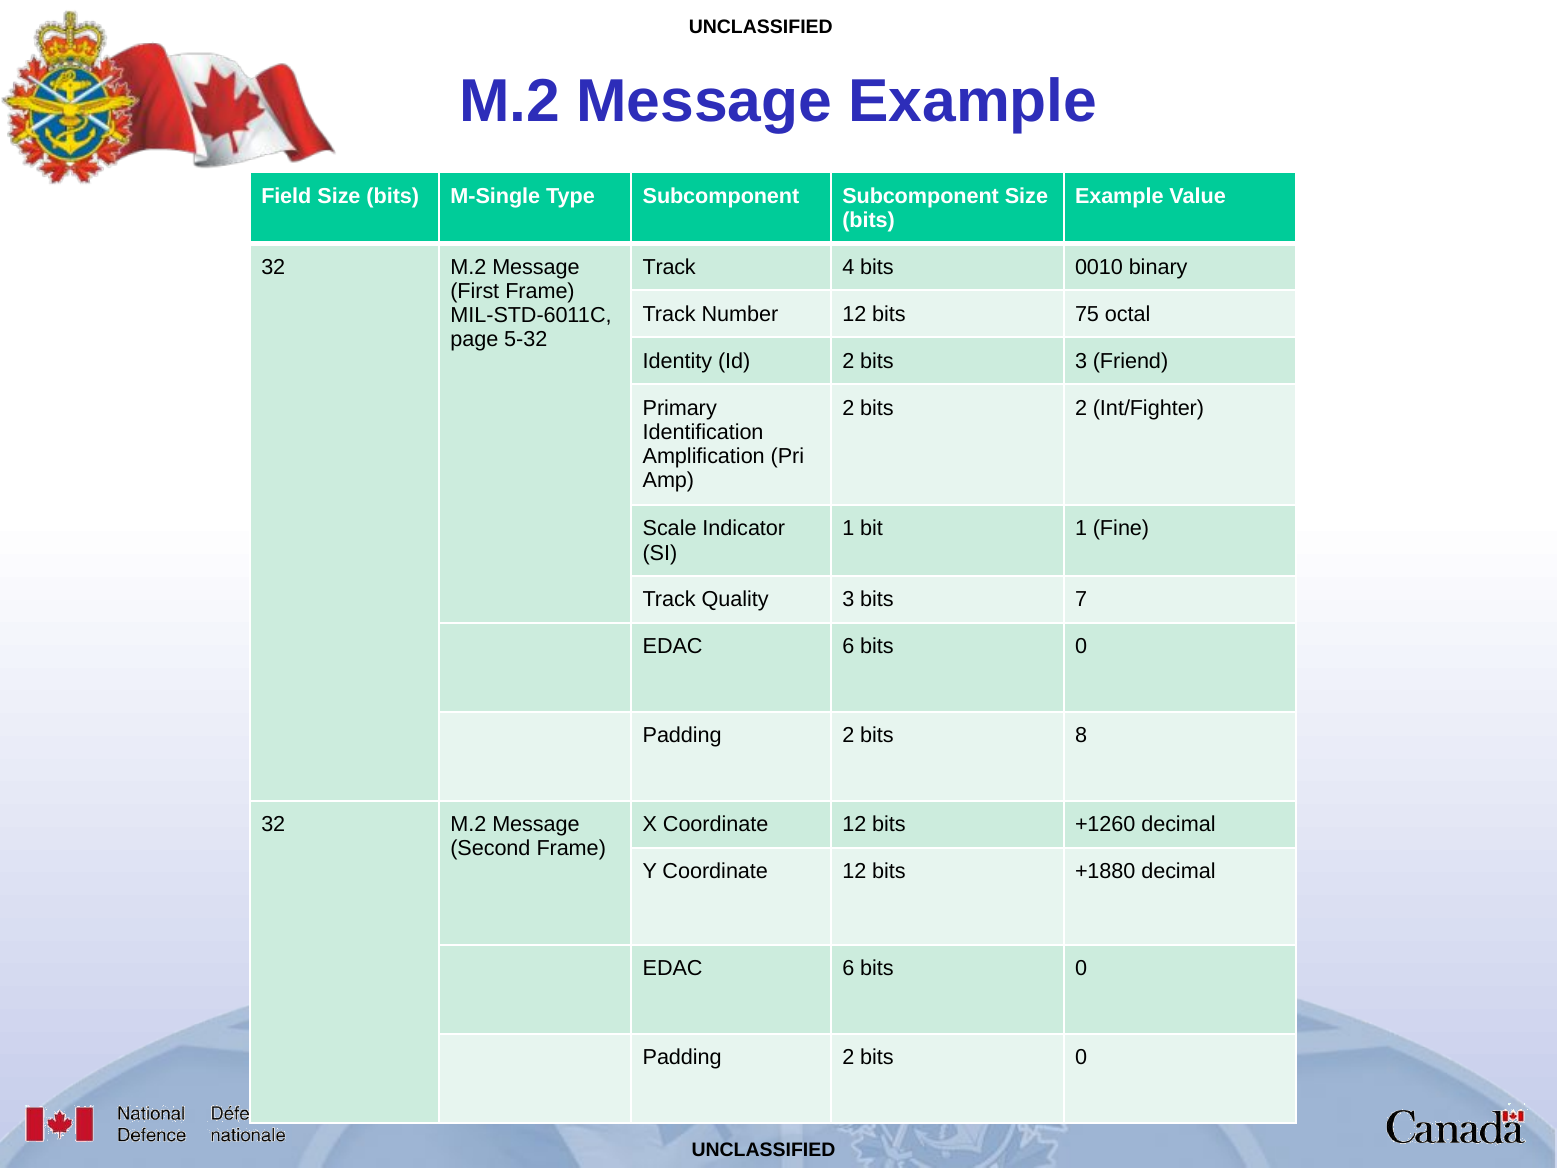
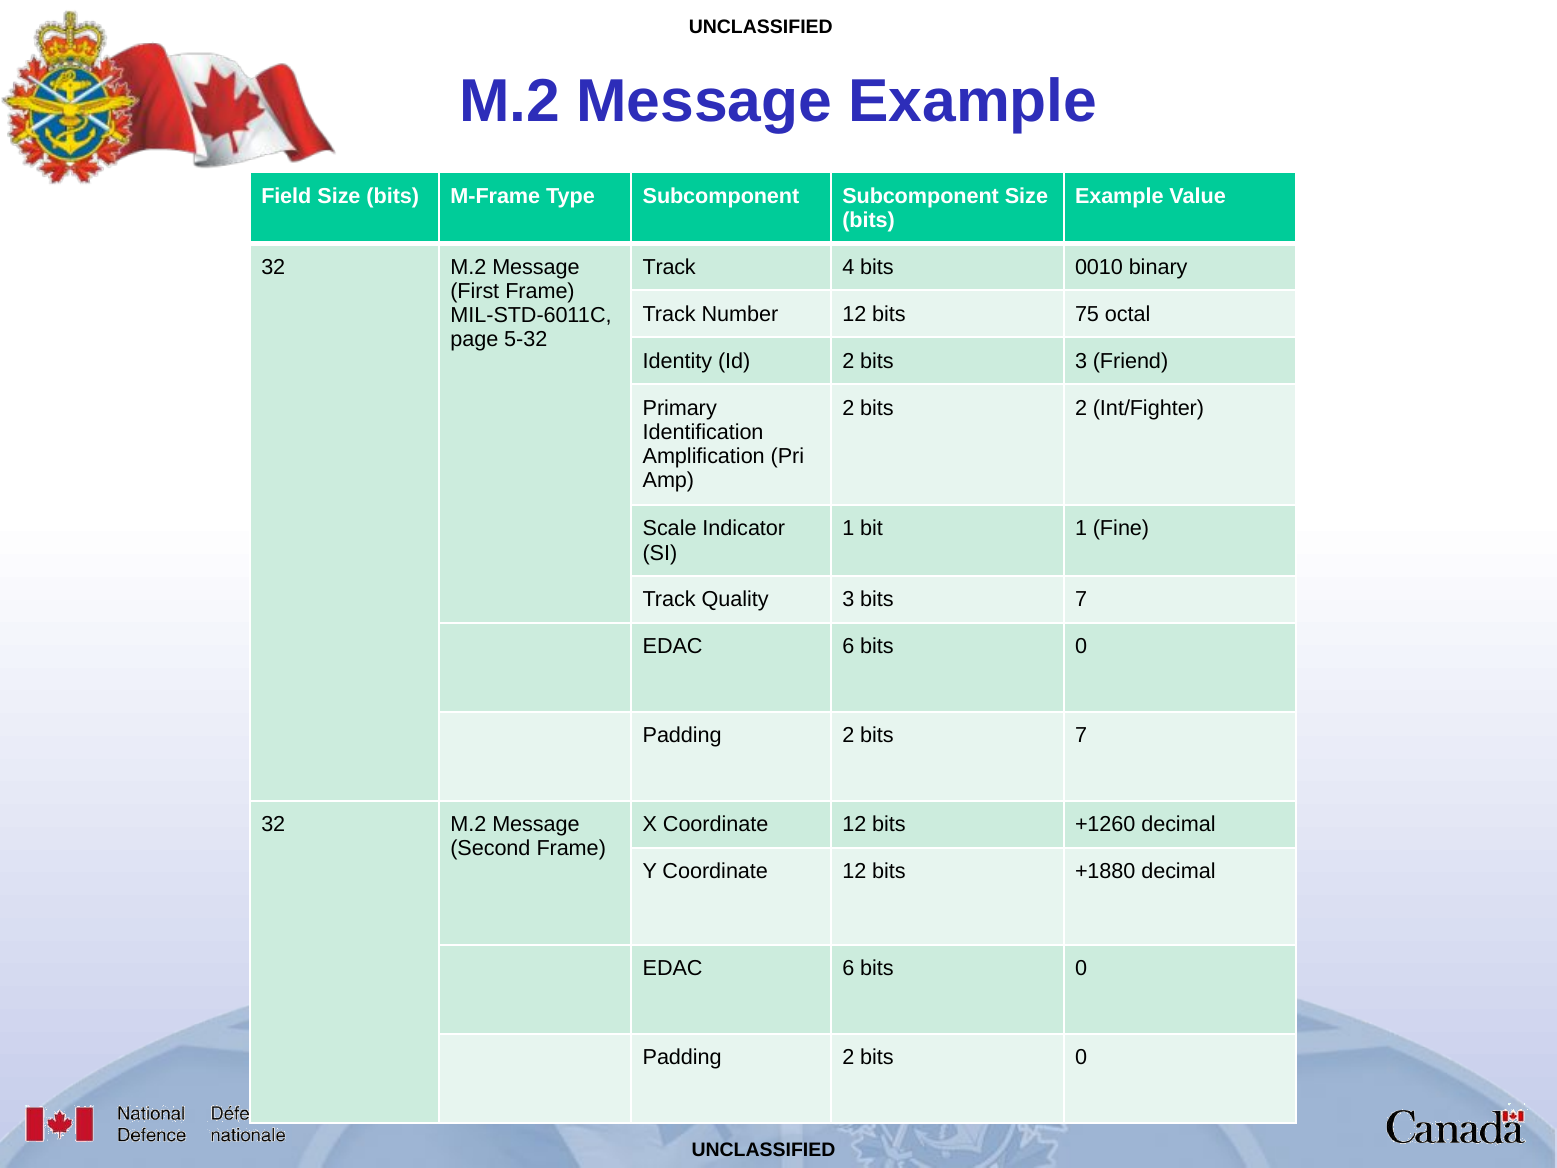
M-Single: M-Single -> M-Frame (495, 196)
2 bits 8: 8 -> 7 (1081, 735)
